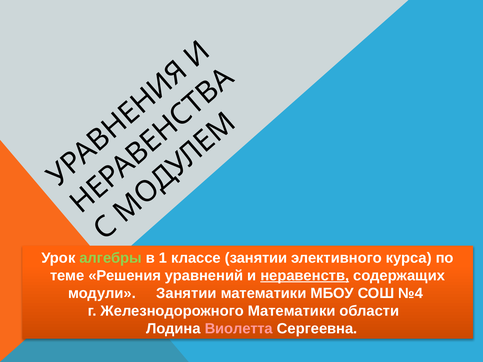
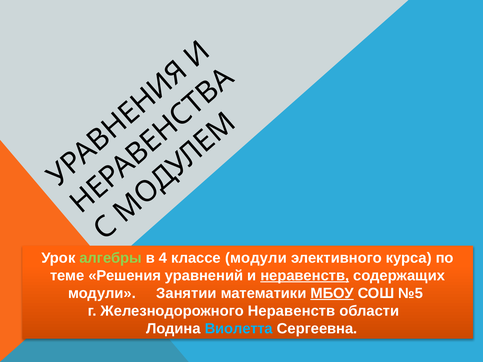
1: 1 -> 4 (163, 258)
классе занятии: занятии -> модули (256, 258)
МБОУ underline: none -> present (332, 293)
№4: №4 -> №5 (411, 293)
Железнодорожного Математики: Математики -> Неравенств (292, 311)
Виолетта colour: pink -> light blue (239, 329)
